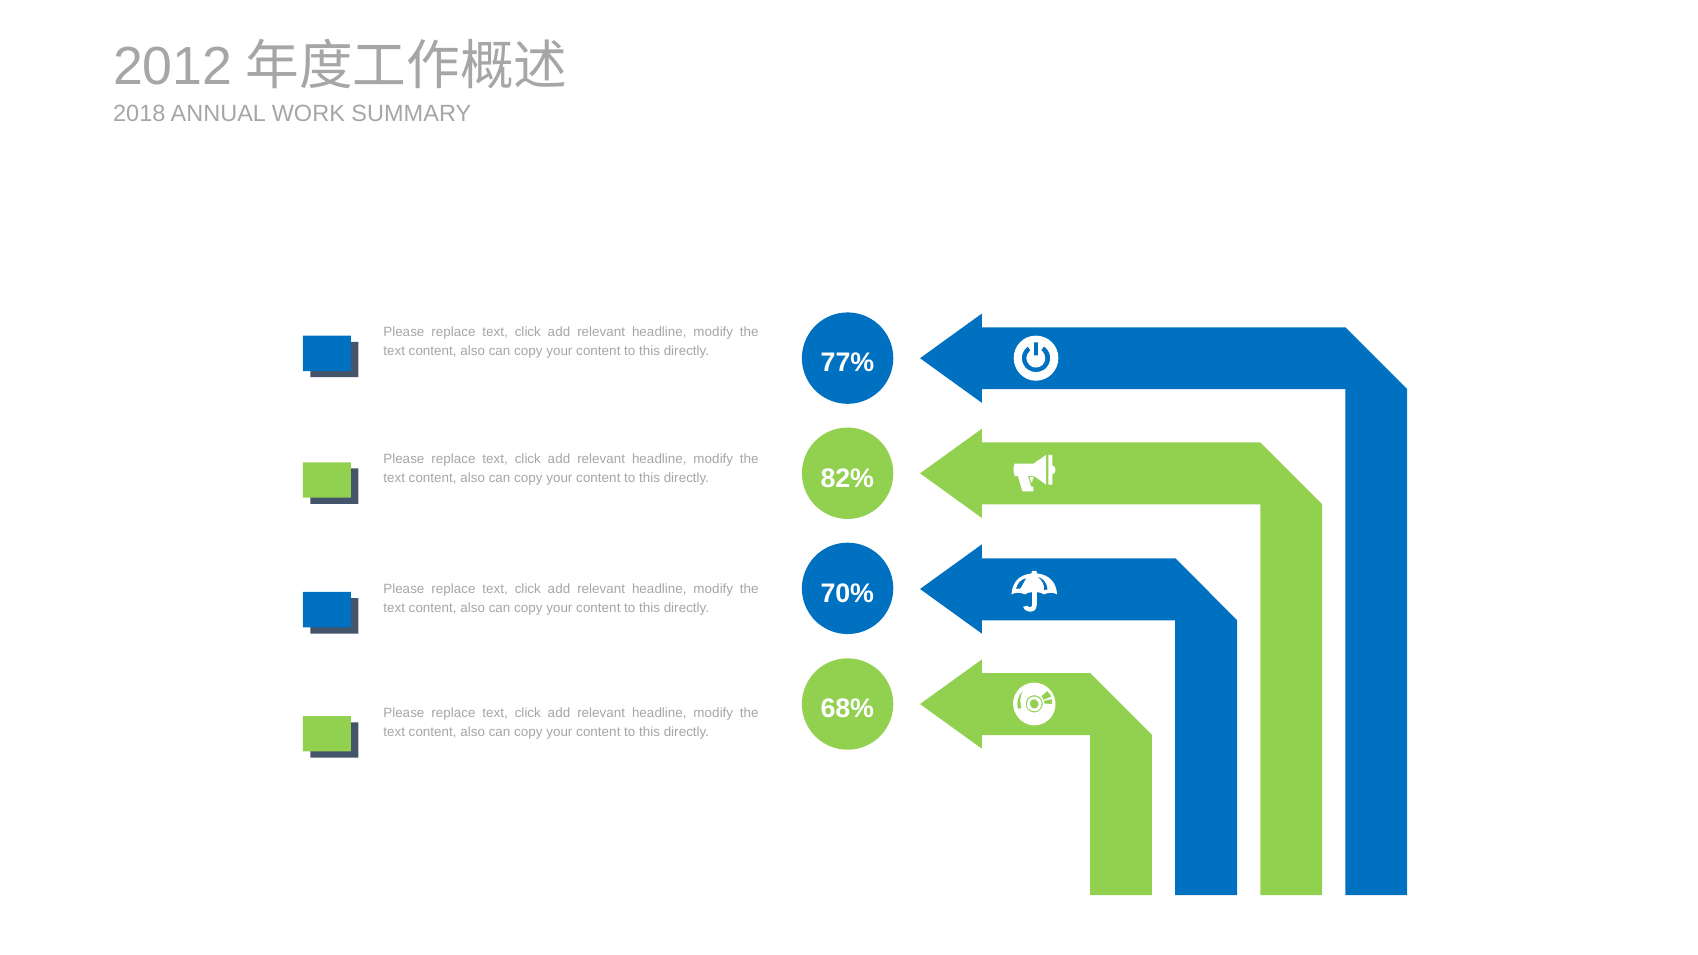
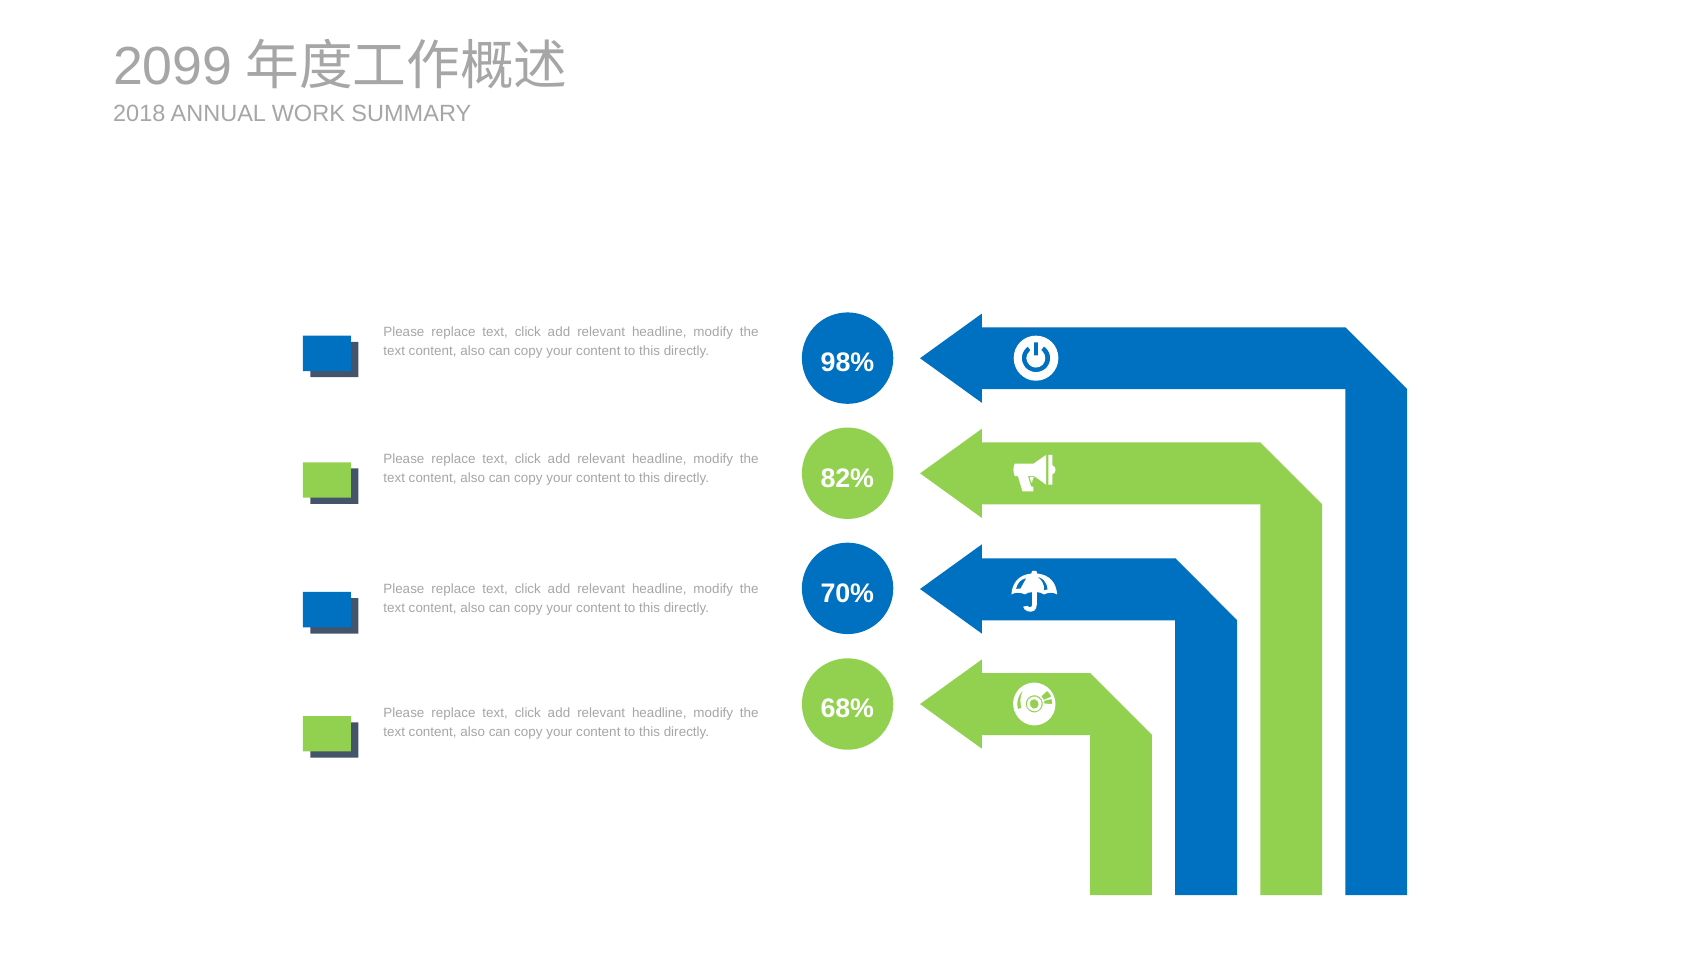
2012: 2012 -> 2099 (173, 67)
77%: 77% -> 98% (847, 363)
